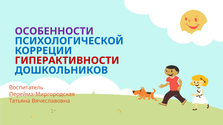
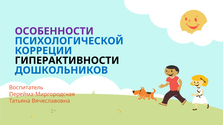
ГИПЕРАКТИВНОСТИ colour: red -> black (67, 61)
